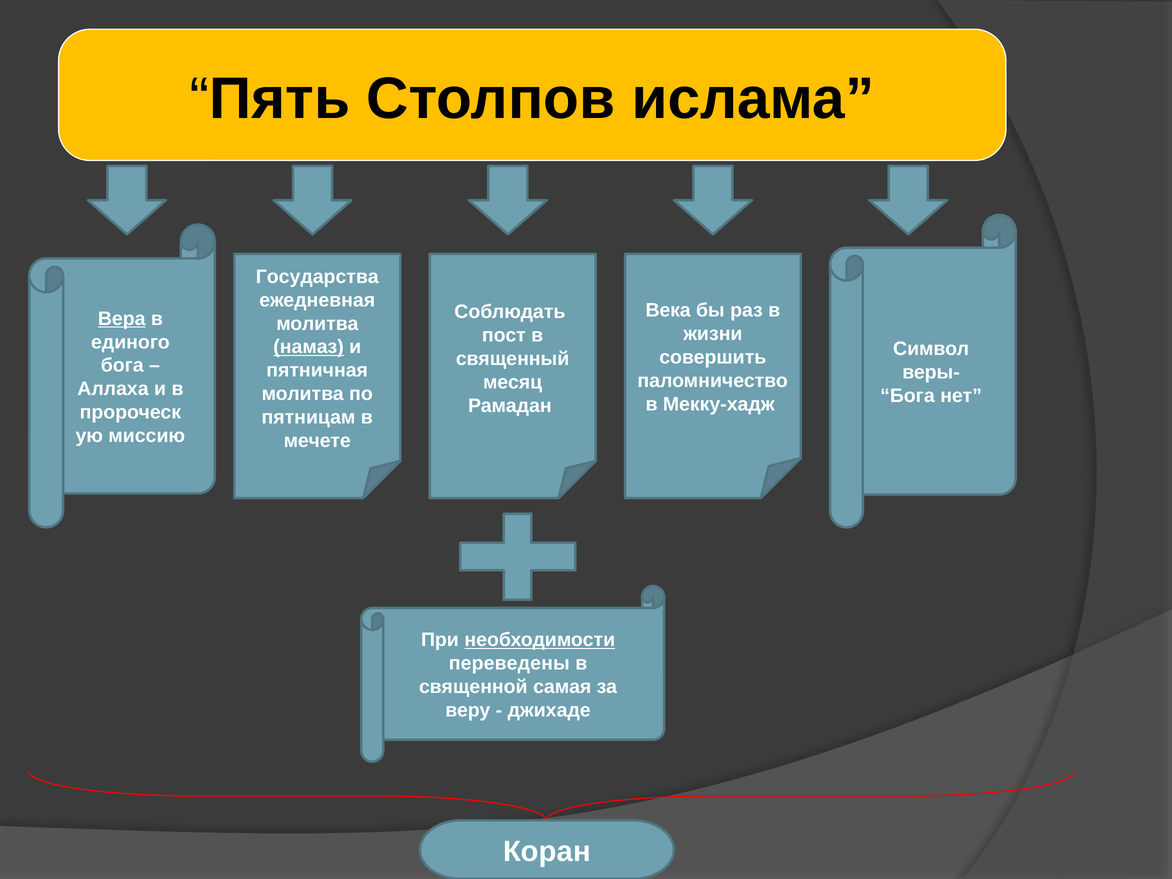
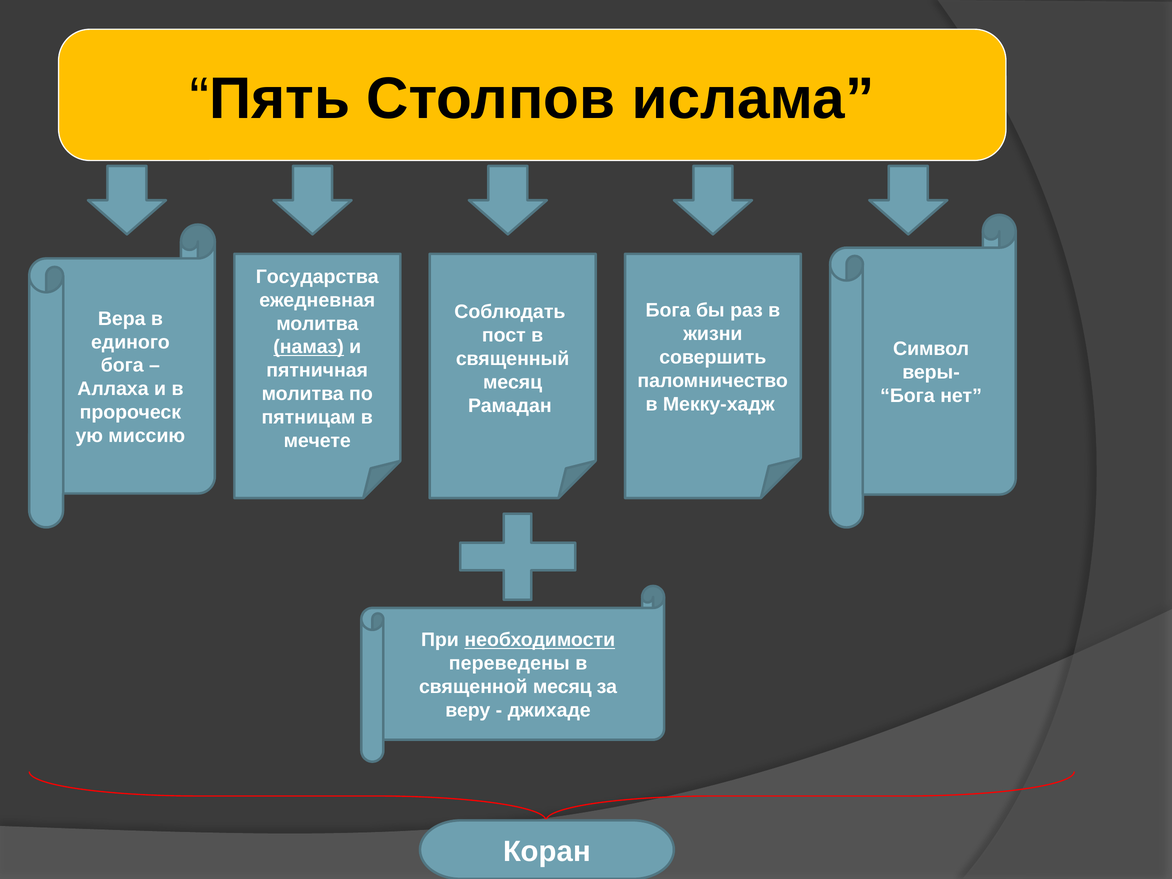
Века: Века -> Бога (668, 310)
Вера underline: present -> none (122, 319)
священной самая: самая -> месяц (562, 687)
